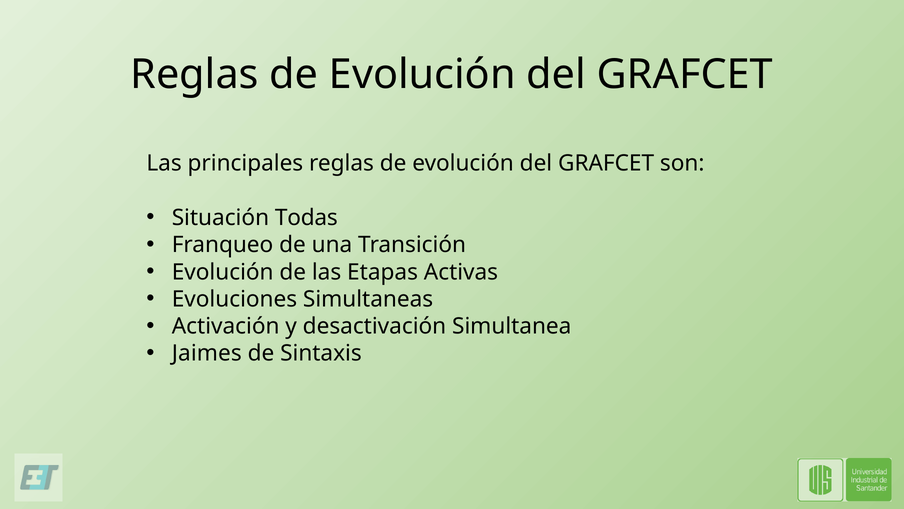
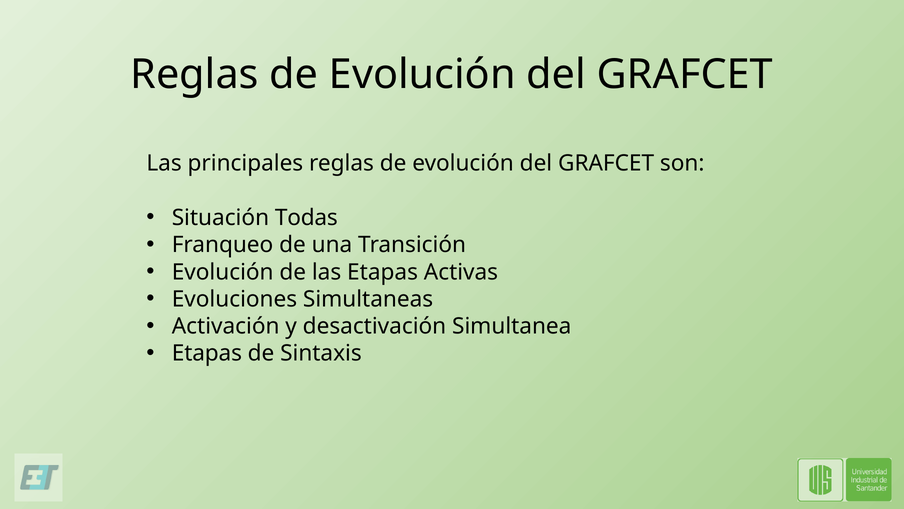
Jaimes: Jaimes -> Etapas (207, 353)
